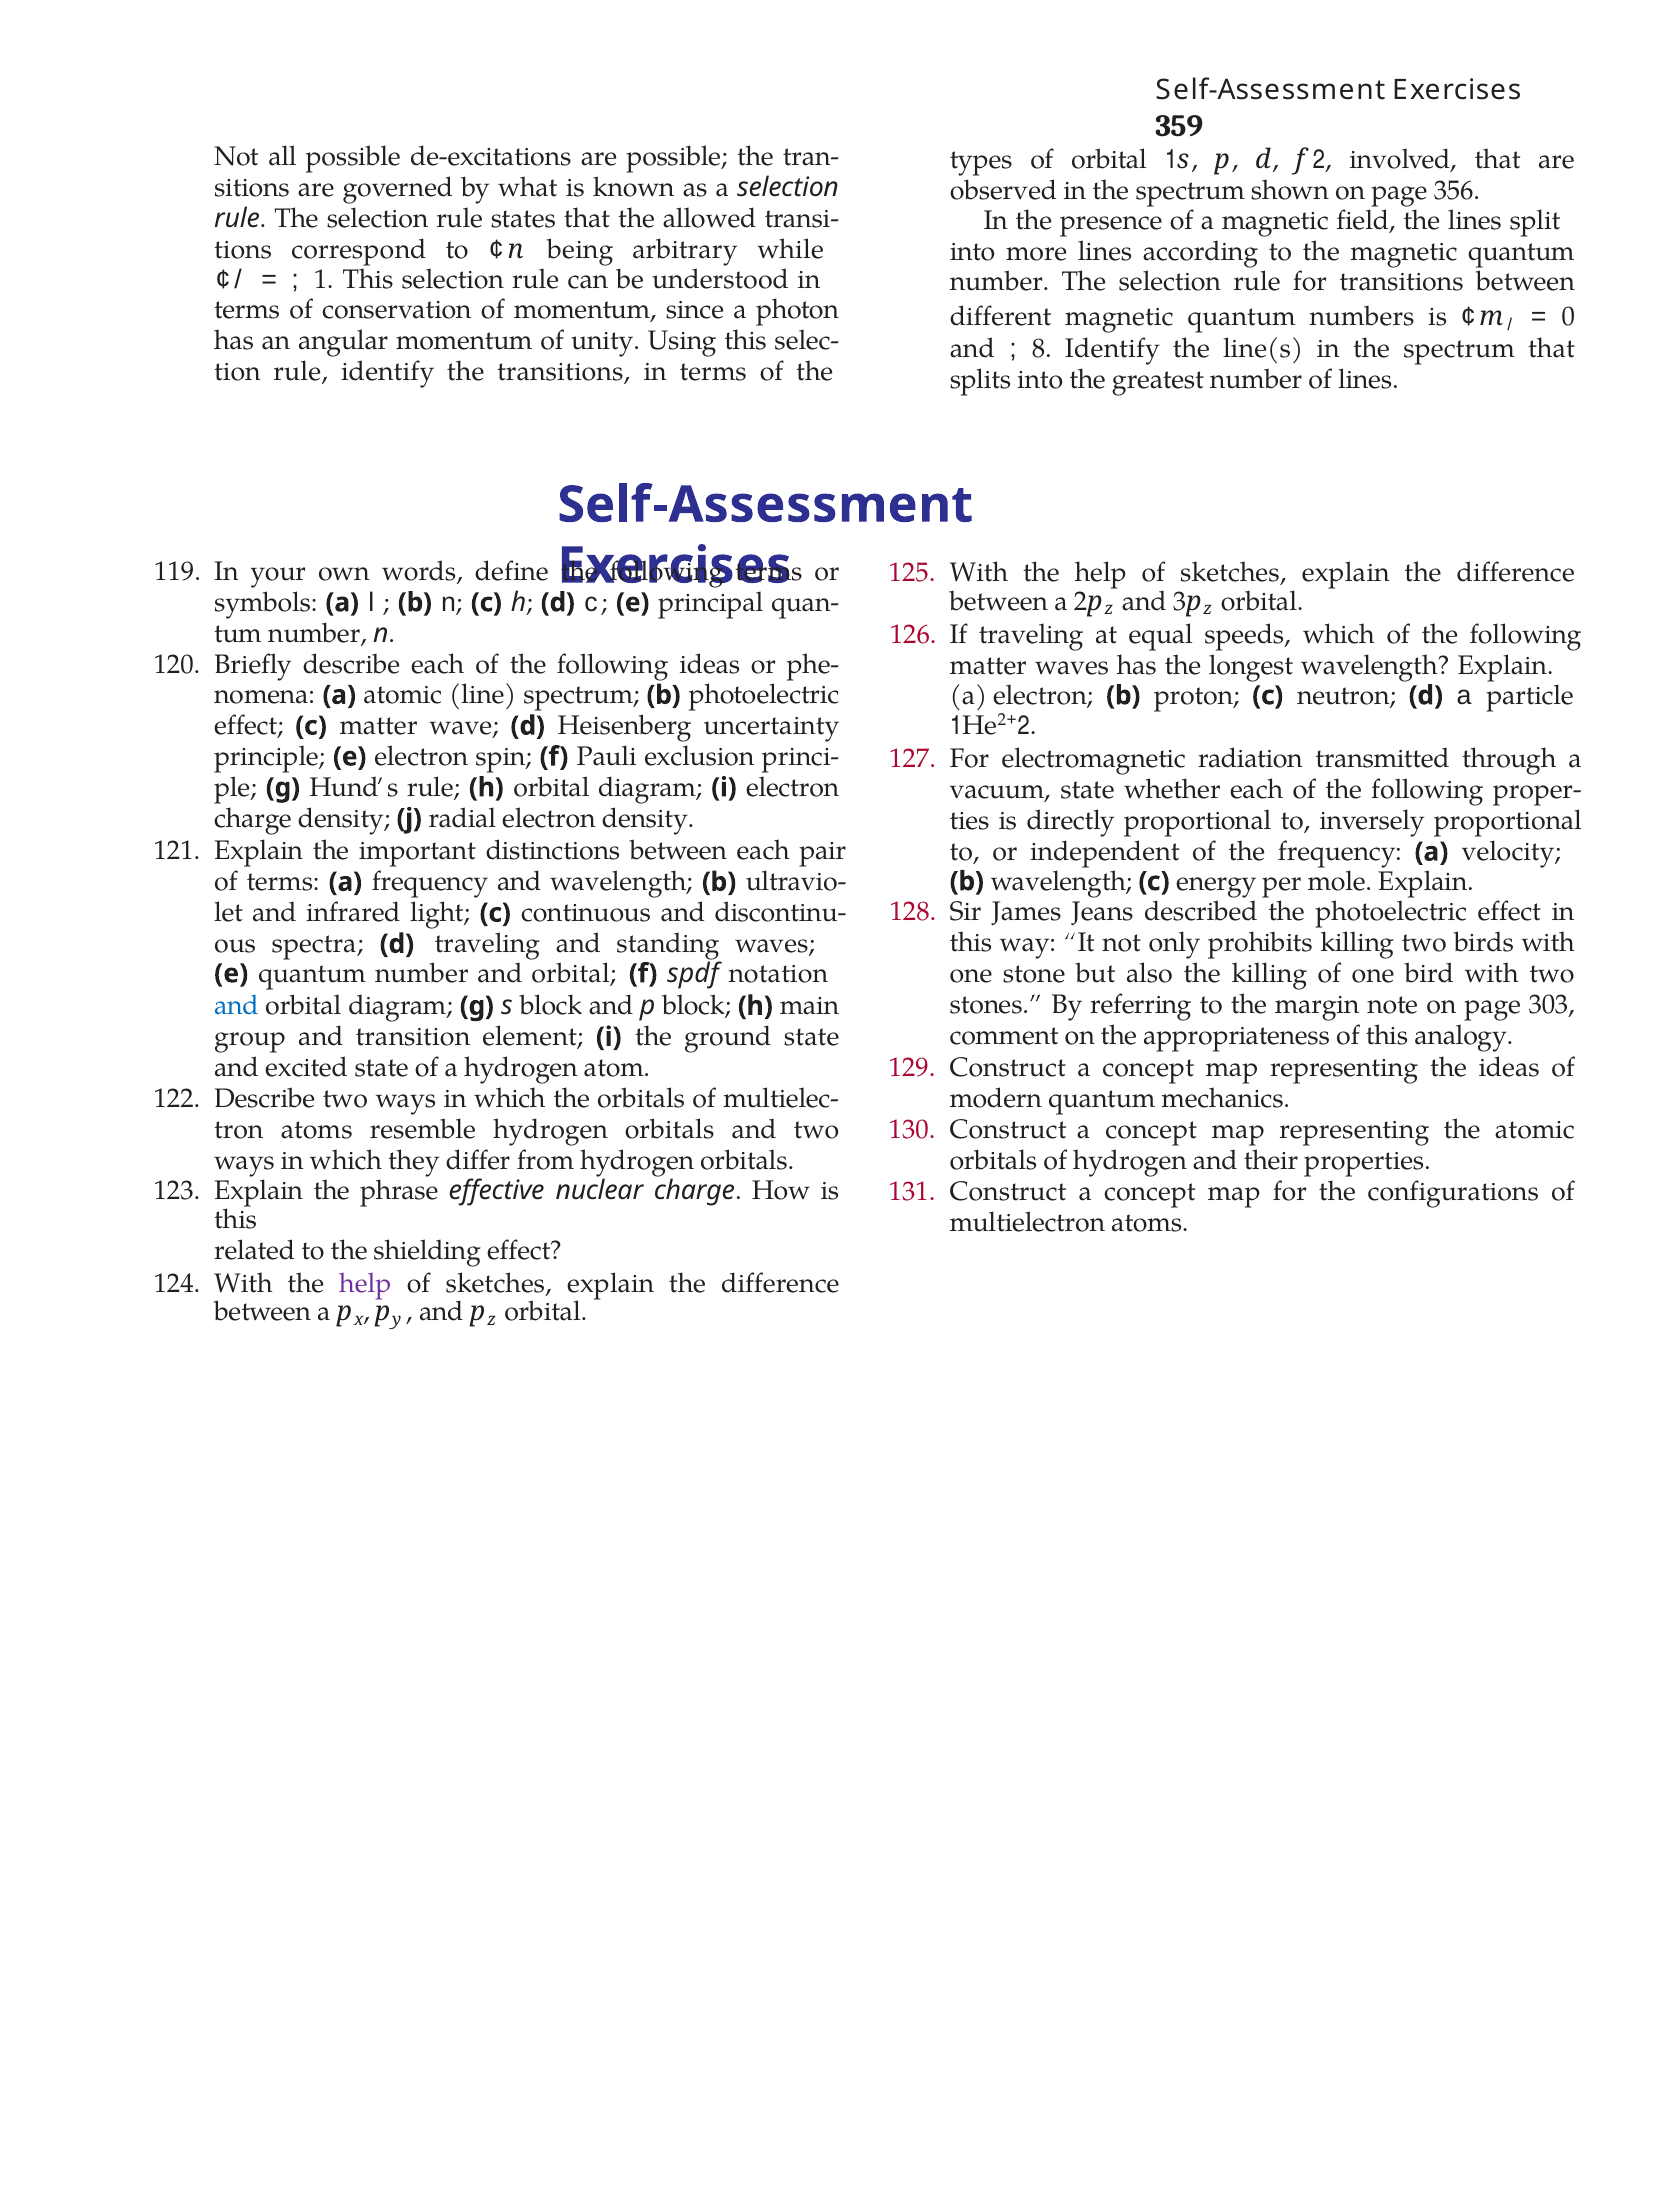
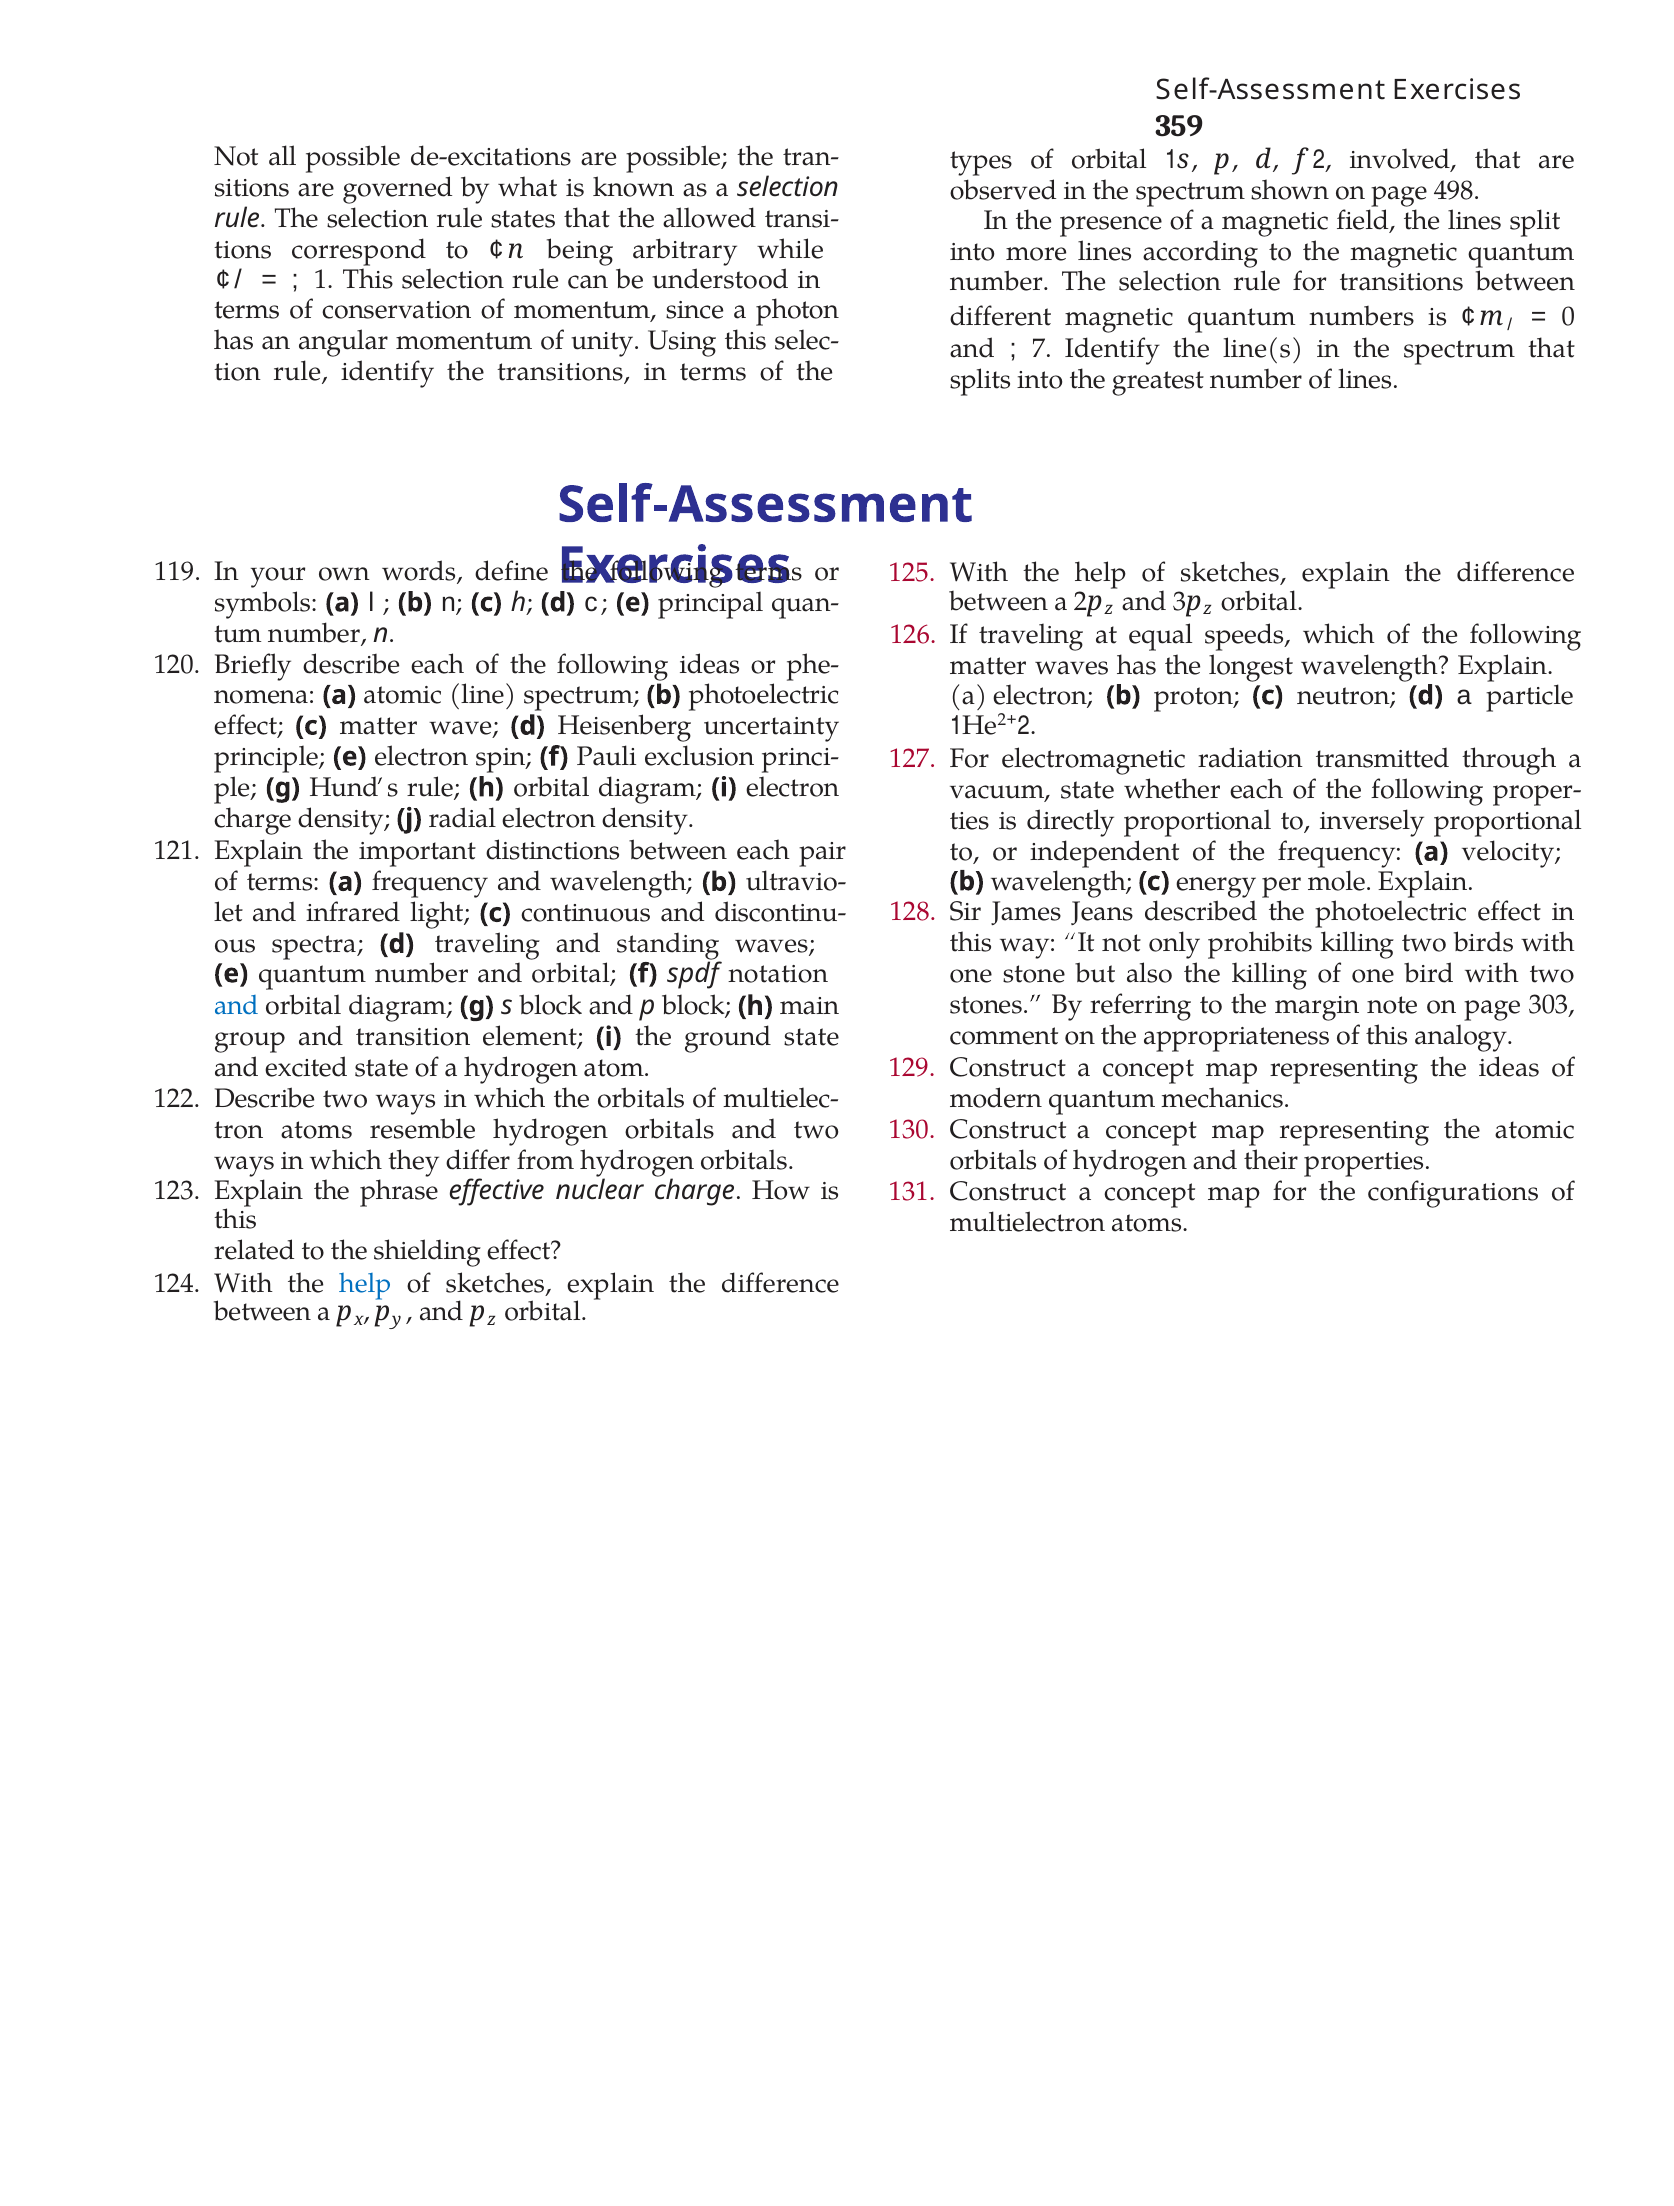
356: 356 -> 498 (1457, 191)
8: 8 -> 7 (1042, 349)
help colour: purple -> blue (365, 1284)
